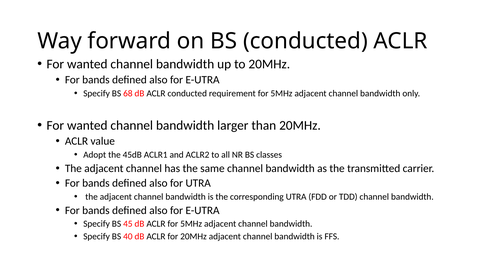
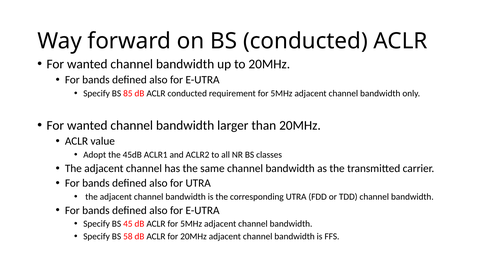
68: 68 -> 85 (128, 93)
40: 40 -> 58 (128, 236)
